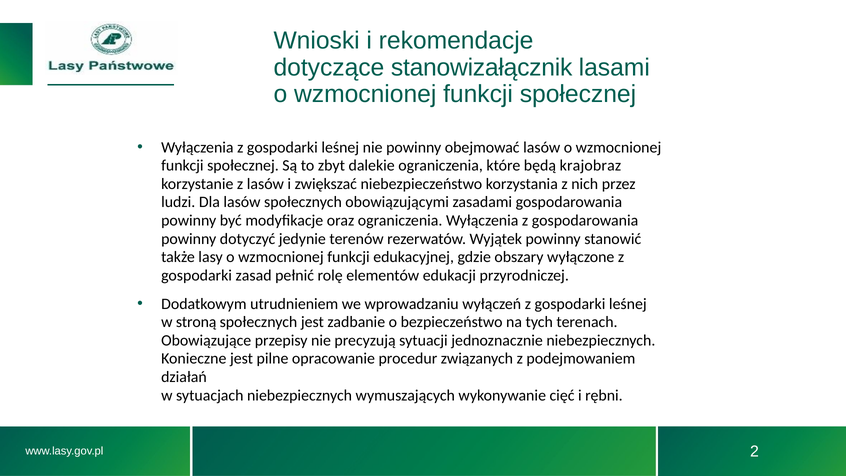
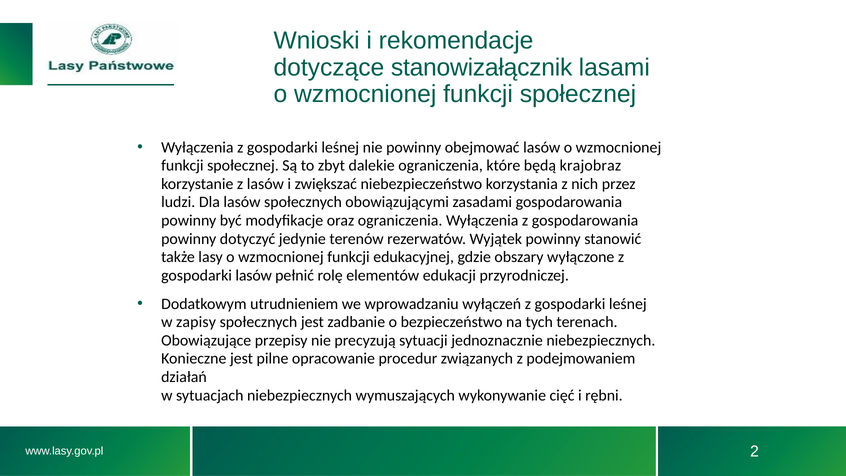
gospodarki zasad: zasad -> lasów (254, 275)
stroną: stroną -> zapisy (196, 322)
